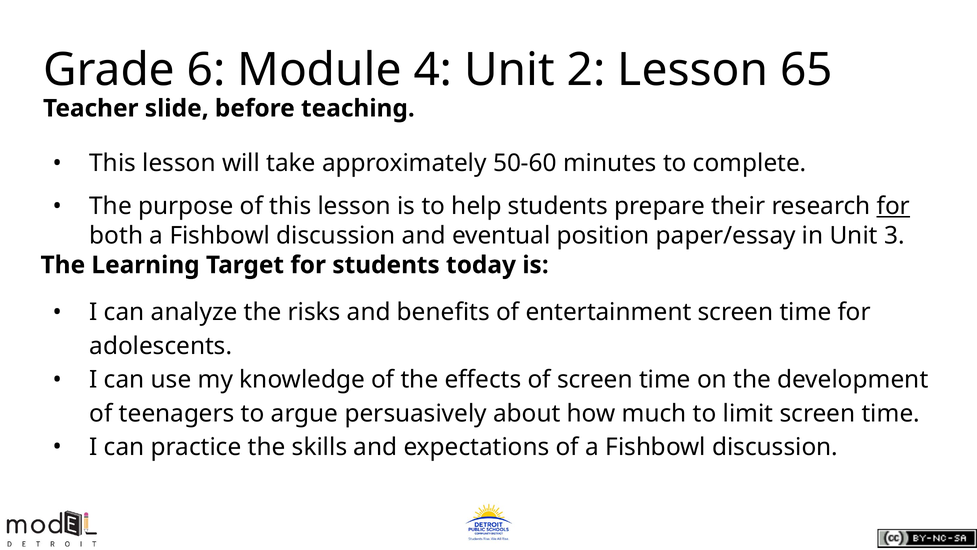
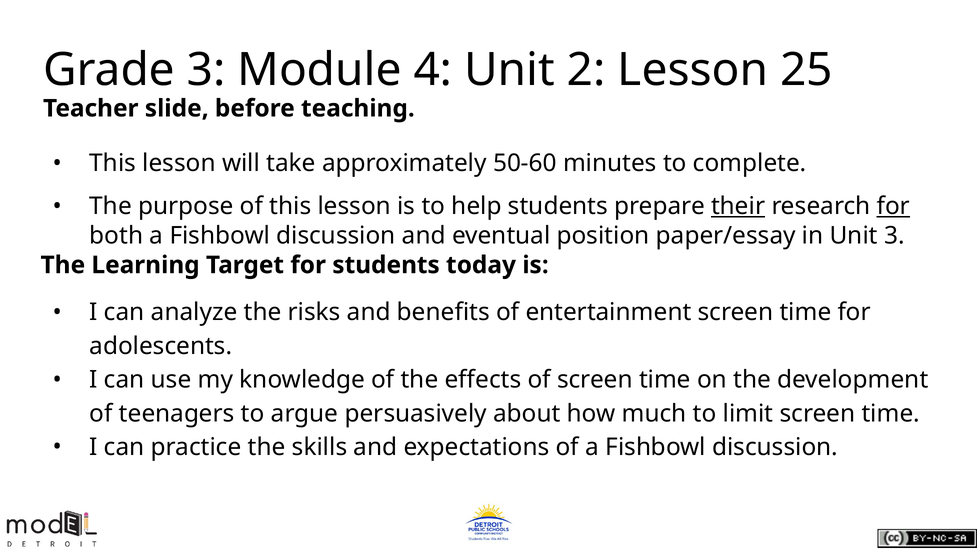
Grade 6: 6 -> 3 (206, 70)
65: 65 -> 25 (806, 70)
their underline: none -> present (738, 206)
